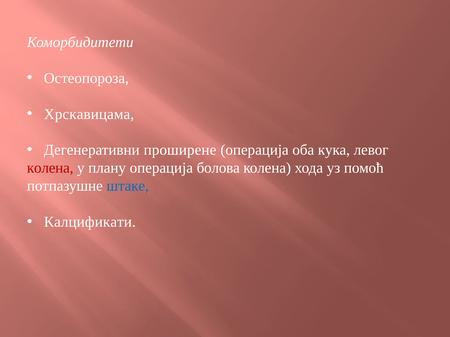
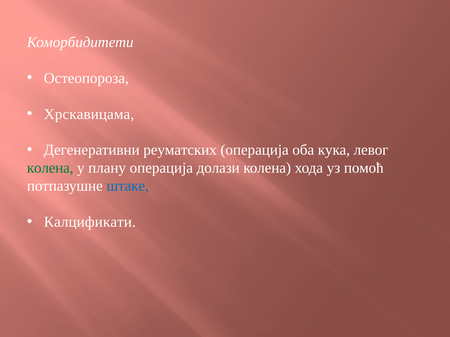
проширене: проширене -> реуматских (180, 150)
колена colour: red -> green (50, 168)
болова: болова -> долази (218, 168)
